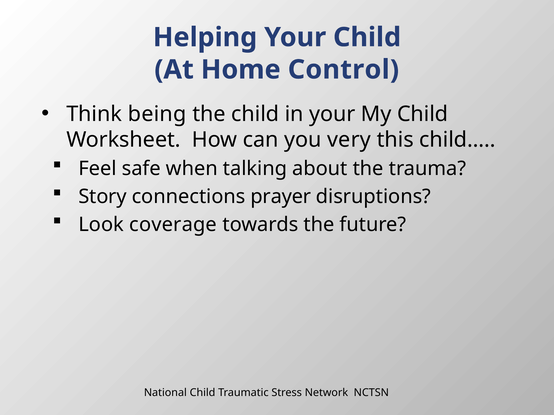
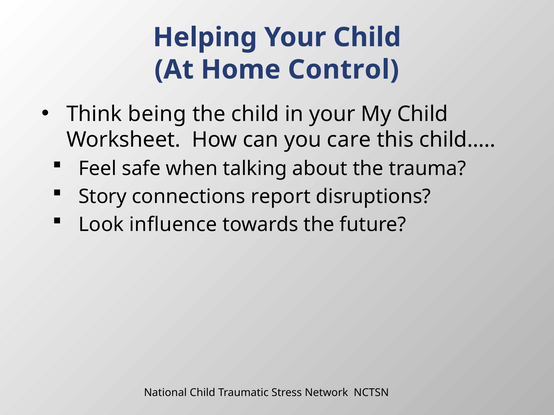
very: very -> care (349, 140)
prayer: prayer -> report (281, 197)
coverage: coverage -> influence (173, 225)
